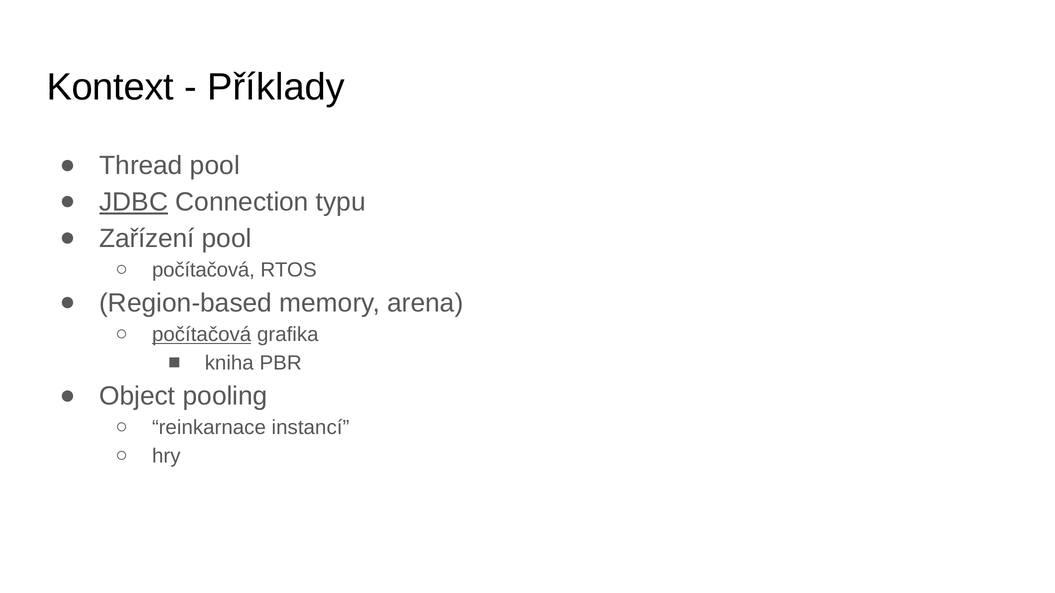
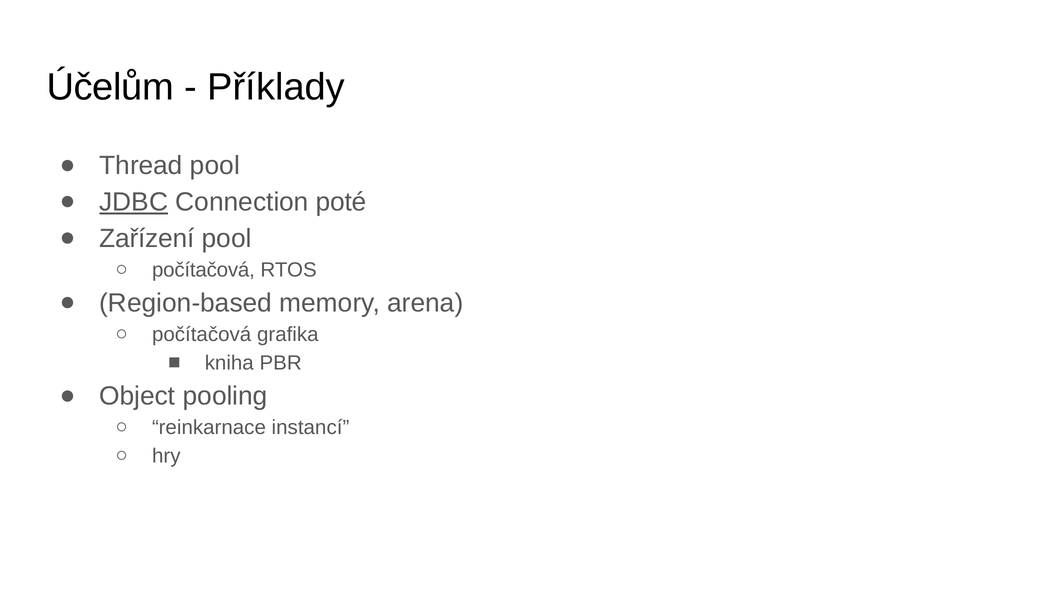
Kontext: Kontext -> Účelům (110, 87)
typu: typu -> poté (341, 202)
počítačová underline: present -> none (202, 335)
